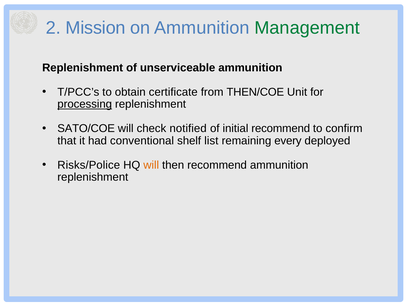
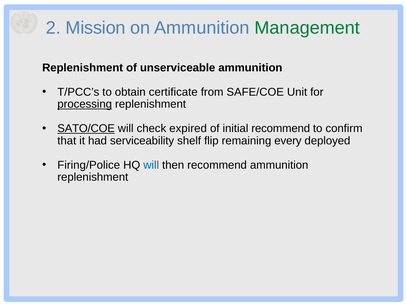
THEN/COE: THEN/COE -> SAFE/COE (255, 92)
SATO/COE underline: none -> present (86, 129)
notified: notified -> expired (188, 129)
conventional: conventional -> serviceability (142, 141)
list: list -> flip (211, 141)
Risks/Police: Risks/Police -> Firing/Police (89, 165)
will colour: orange -> blue (151, 165)
